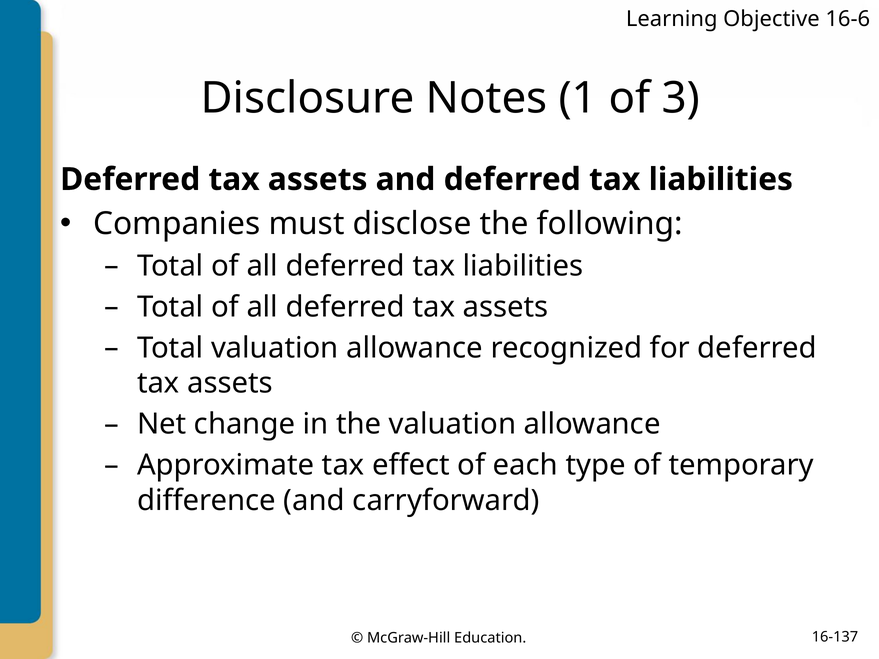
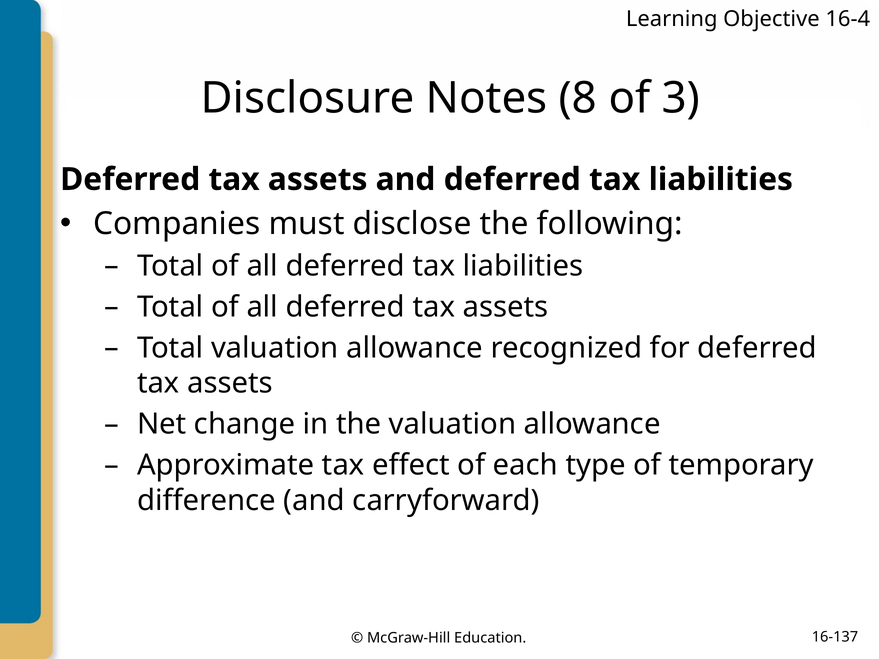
16-6: 16-6 -> 16-4 (848, 19)
1: 1 -> 8 (578, 98)
